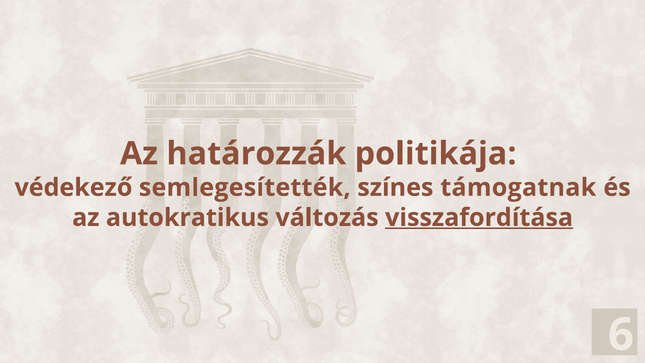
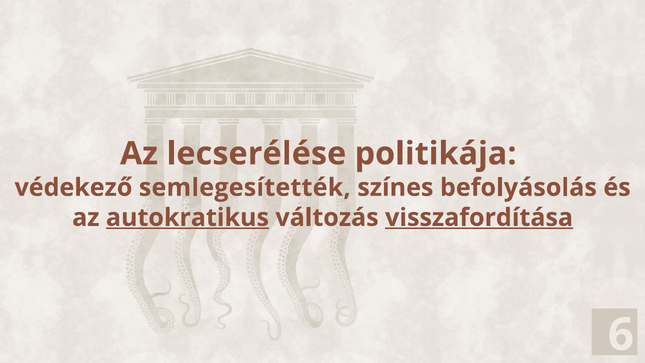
határozzák: határozzák -> lecserélése (256, 154)
támogatnak: támogatnak -> befolyásolás (518, 187)
autokratikus underline: none -> present (187, 217)
